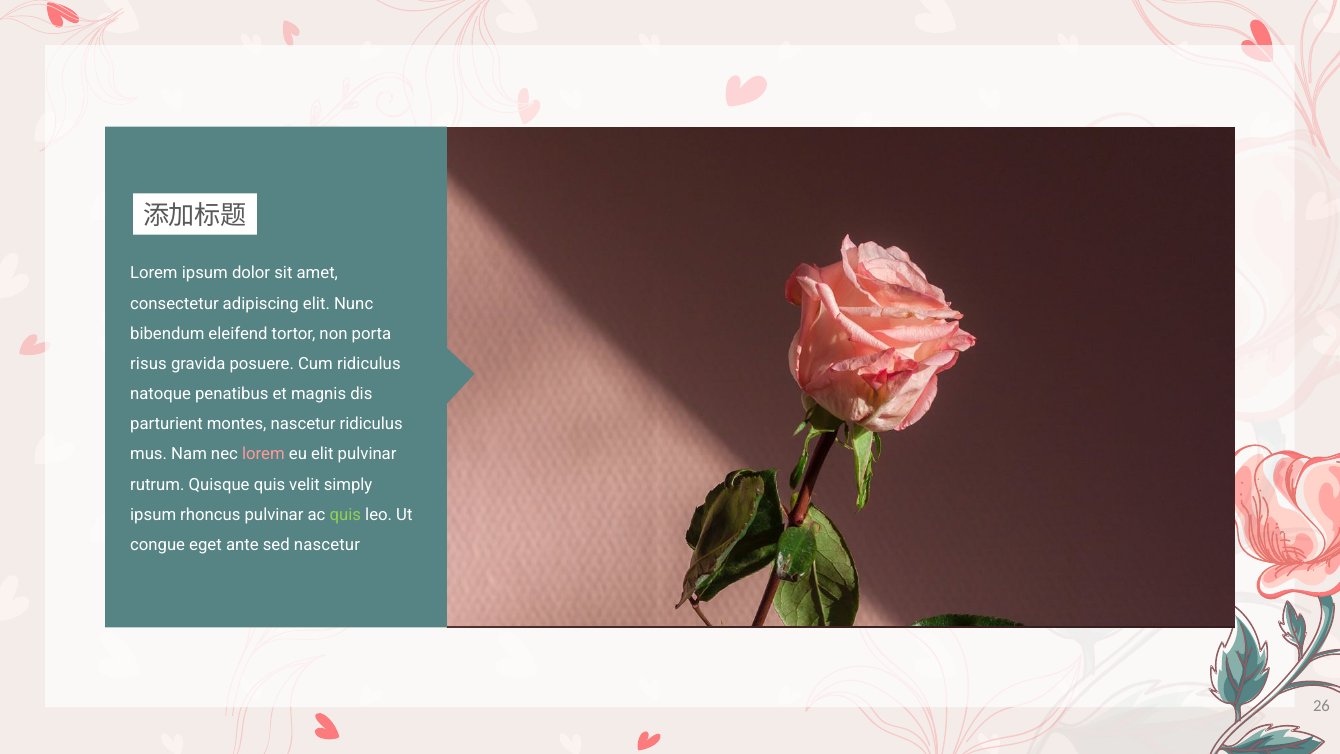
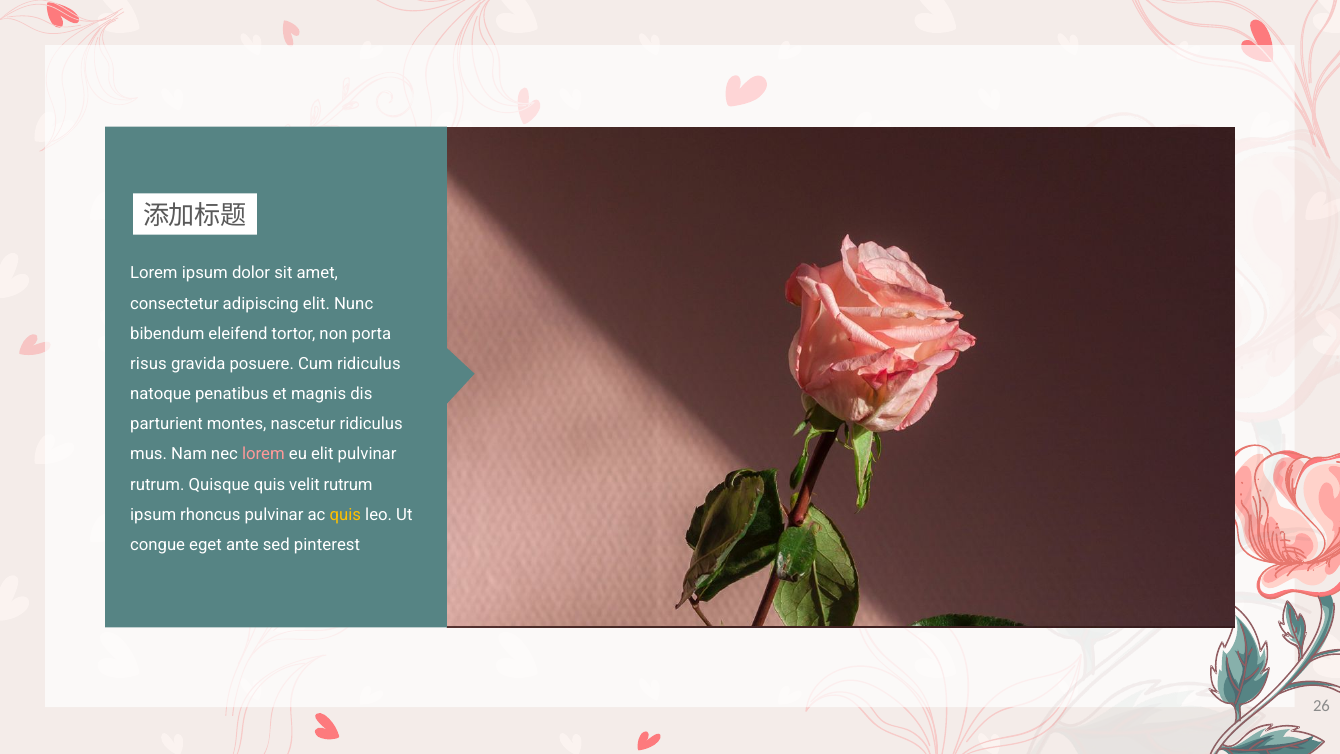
velit simply: simply -> rutrum (348, 484)
quis colour: light green -> yellow (345, 515)
sed nascetur: nascetur -> pinterest (327, 545)
